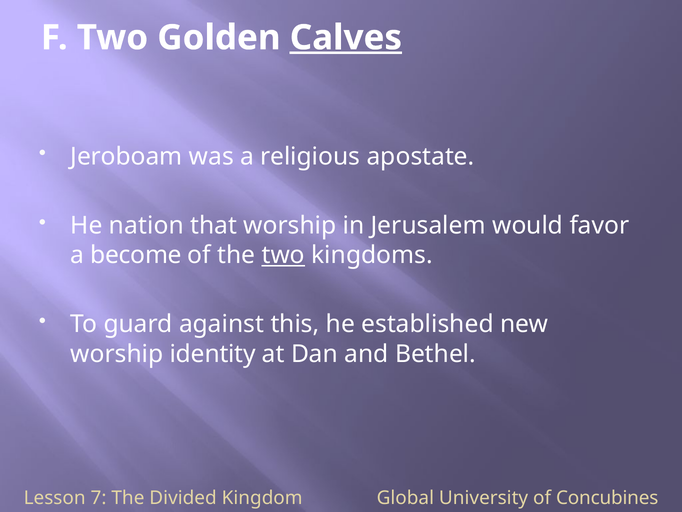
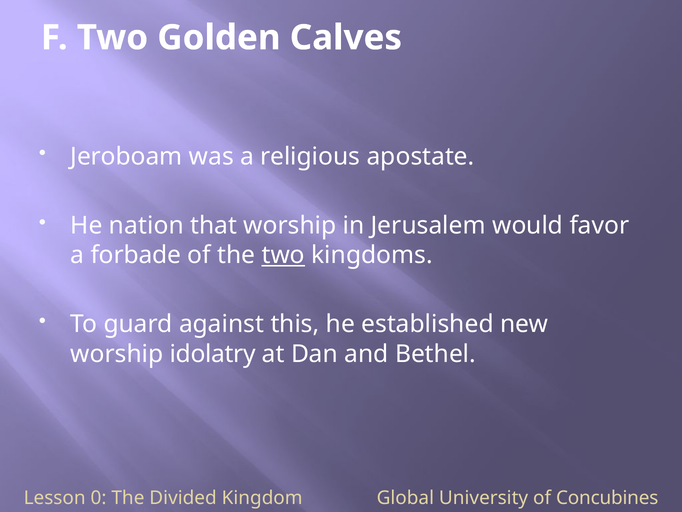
Calves underline: present -> none (346, 38)
become: become -> forbade (136, 255)
identity: identity -> idolatry (213, 354)
7: 7 -> 0 (99, 498)
